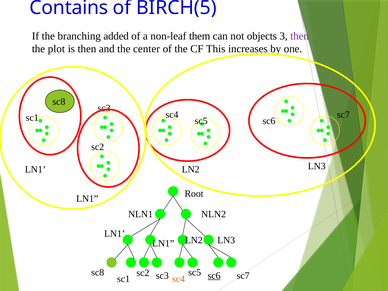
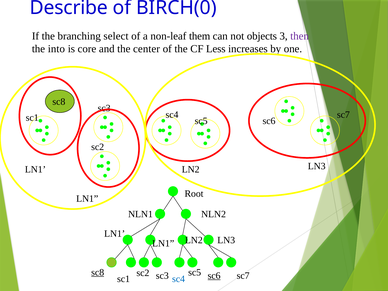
Contains: Contains -> Describe (69, 8)
BIRCH(5: BIRCH(5 -> BIRCH(0 (176, 8)
added: added -> select (116, 36)
plot: plot -> into (56, 49)
is then: then -> core (87, 49)
This: This -> Less (216, 49)
sc8 underline: none -> present (98, 272)
sc4 colour: orange -> blue (179, 279)
